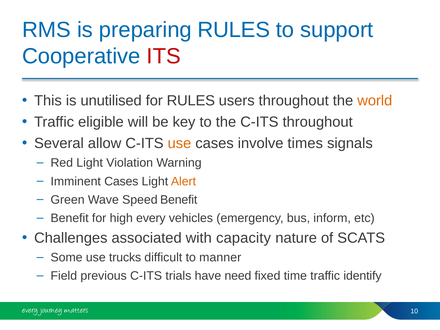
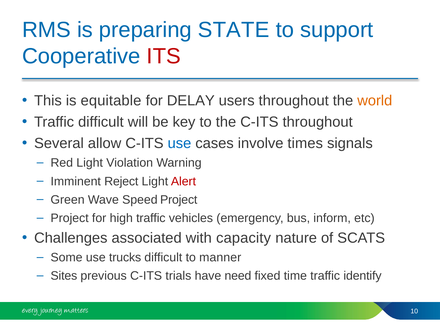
preparing RULES: RULES -> STATE (234, 30)
unutilised: unutilised -> equitable (111, 101)
for RULES: RULES -> DELAY (191, 101)
Traffic eligible: eligible -> difficult (101, 122)
use colour: orange -> blue (179, 143)
Imminent Cases: Cases -> Reject (121, 181)
Alert colour: orange -> red (183, 181)
Speed Benefit: Benefit -> Project (179, 200)
Benefit: Benefit -> Project (70, 218)
high every: every -> traffic (151, 218)
Field: Field -> Sites (64, 276)
